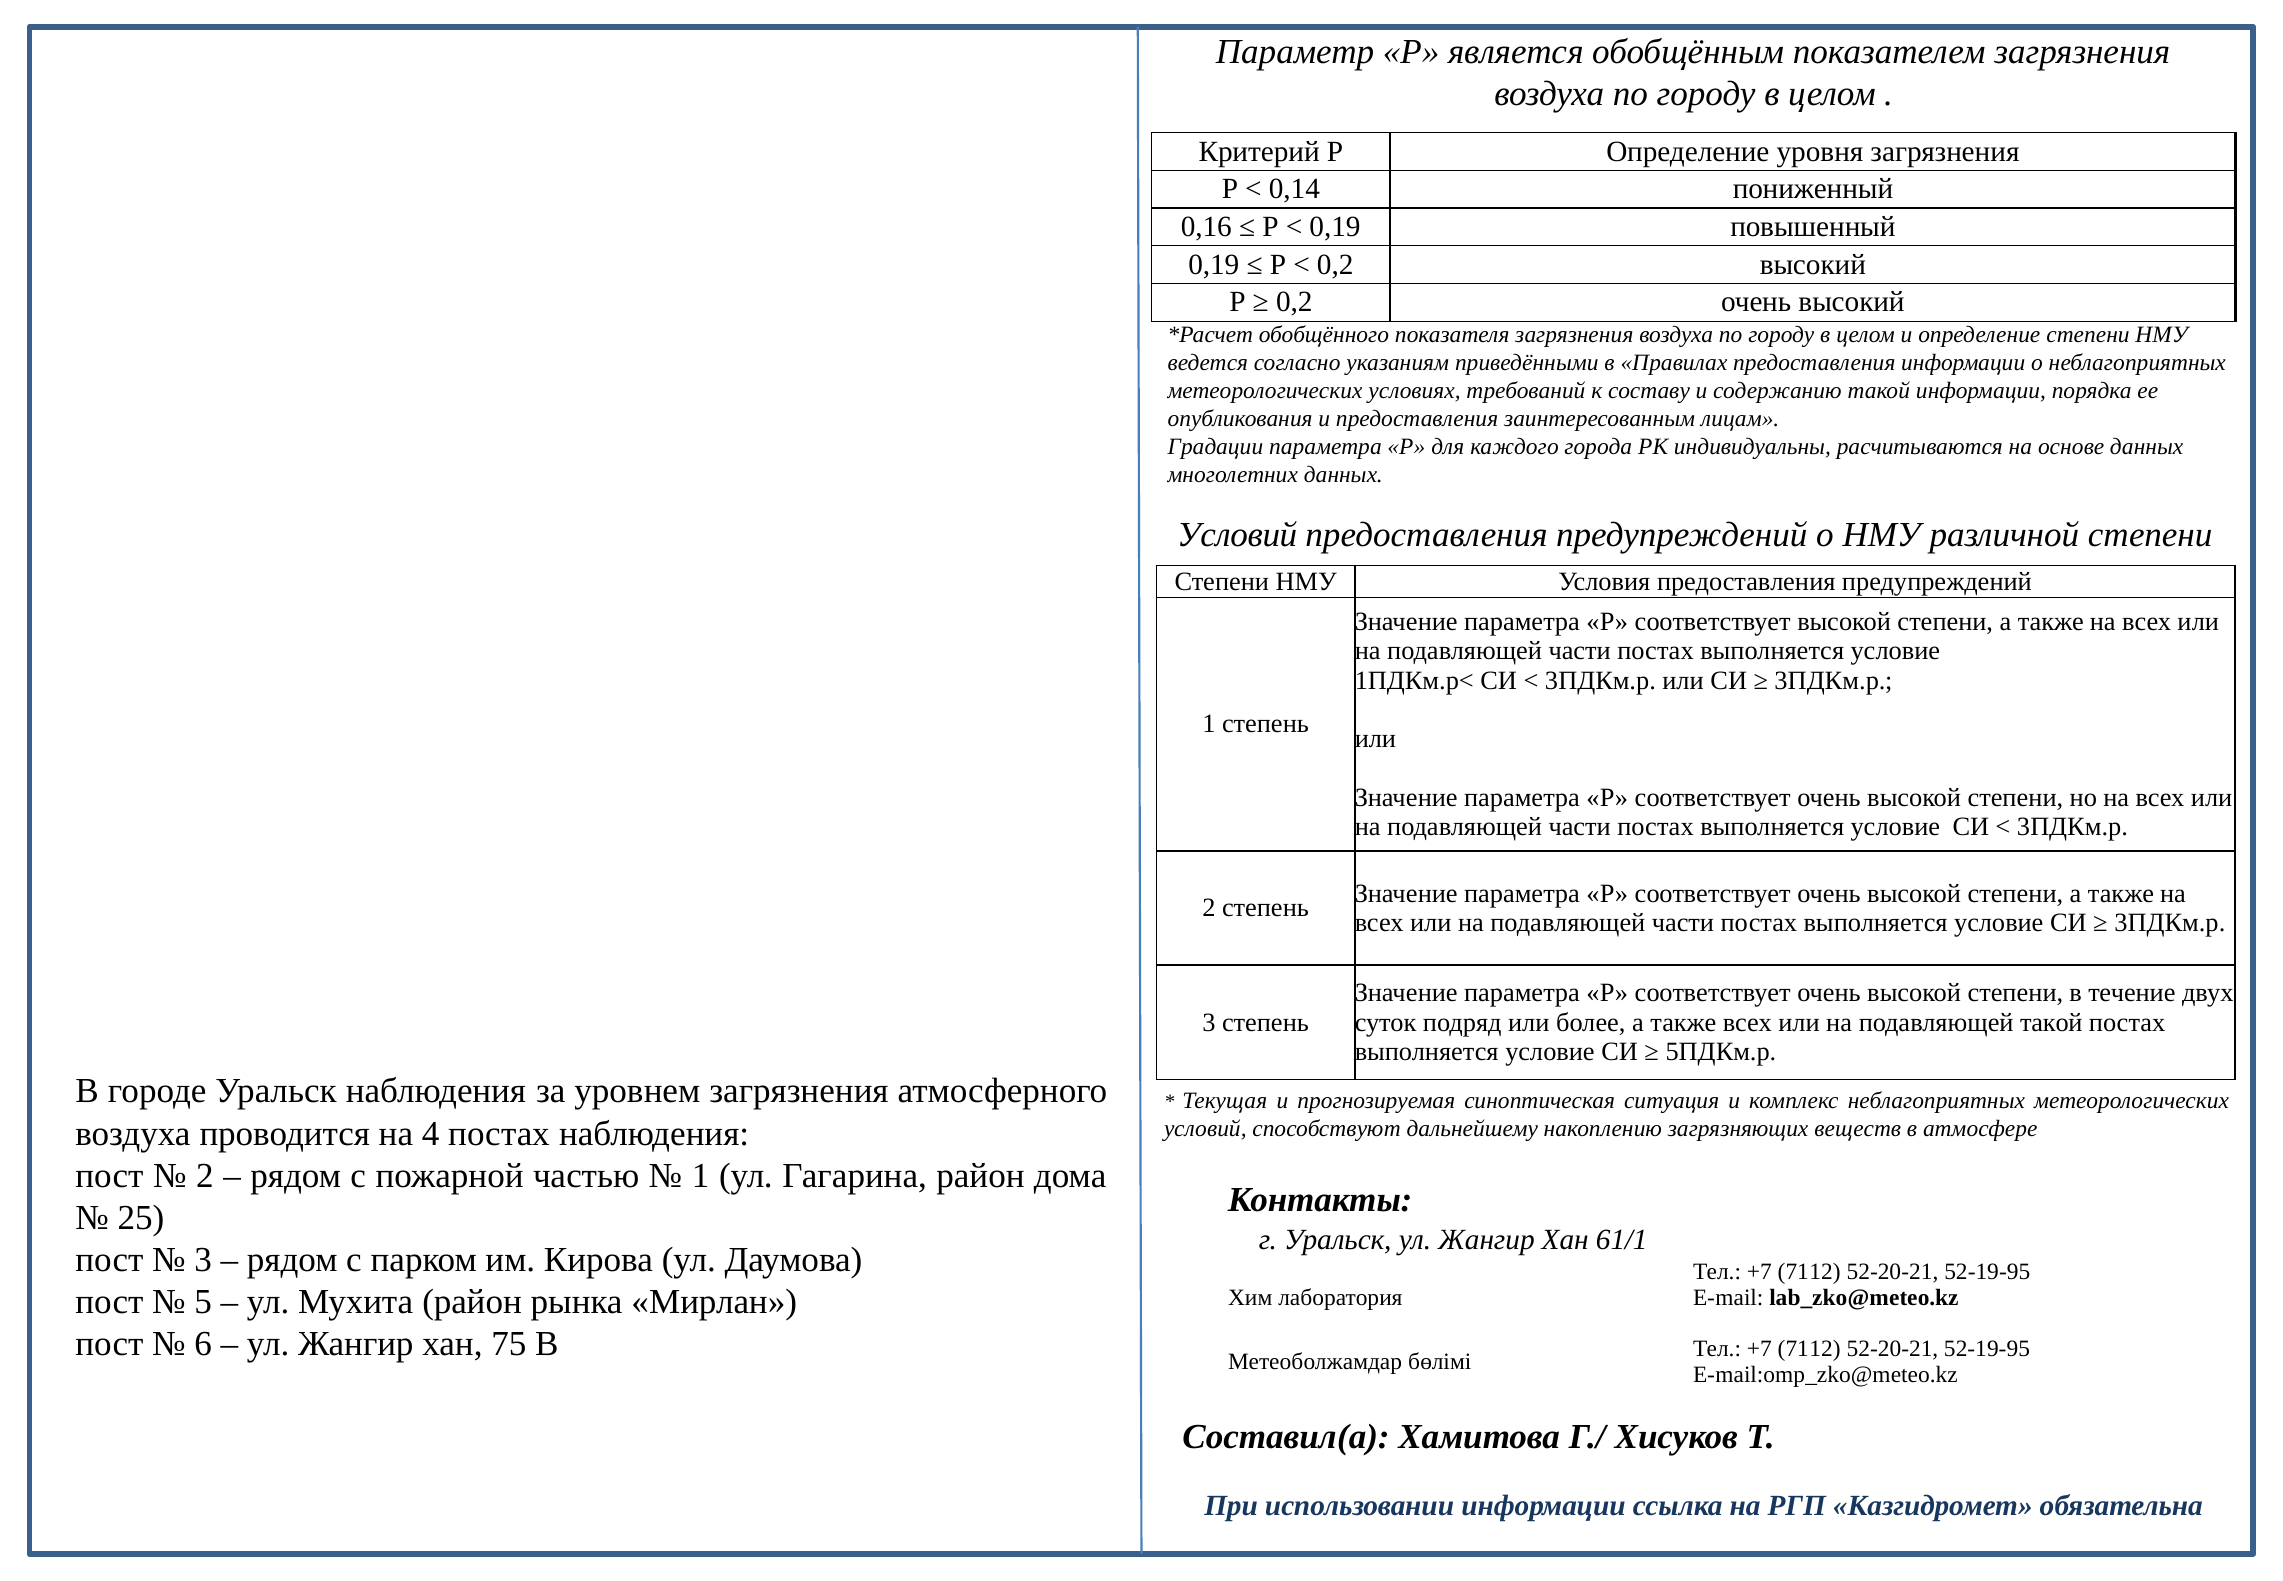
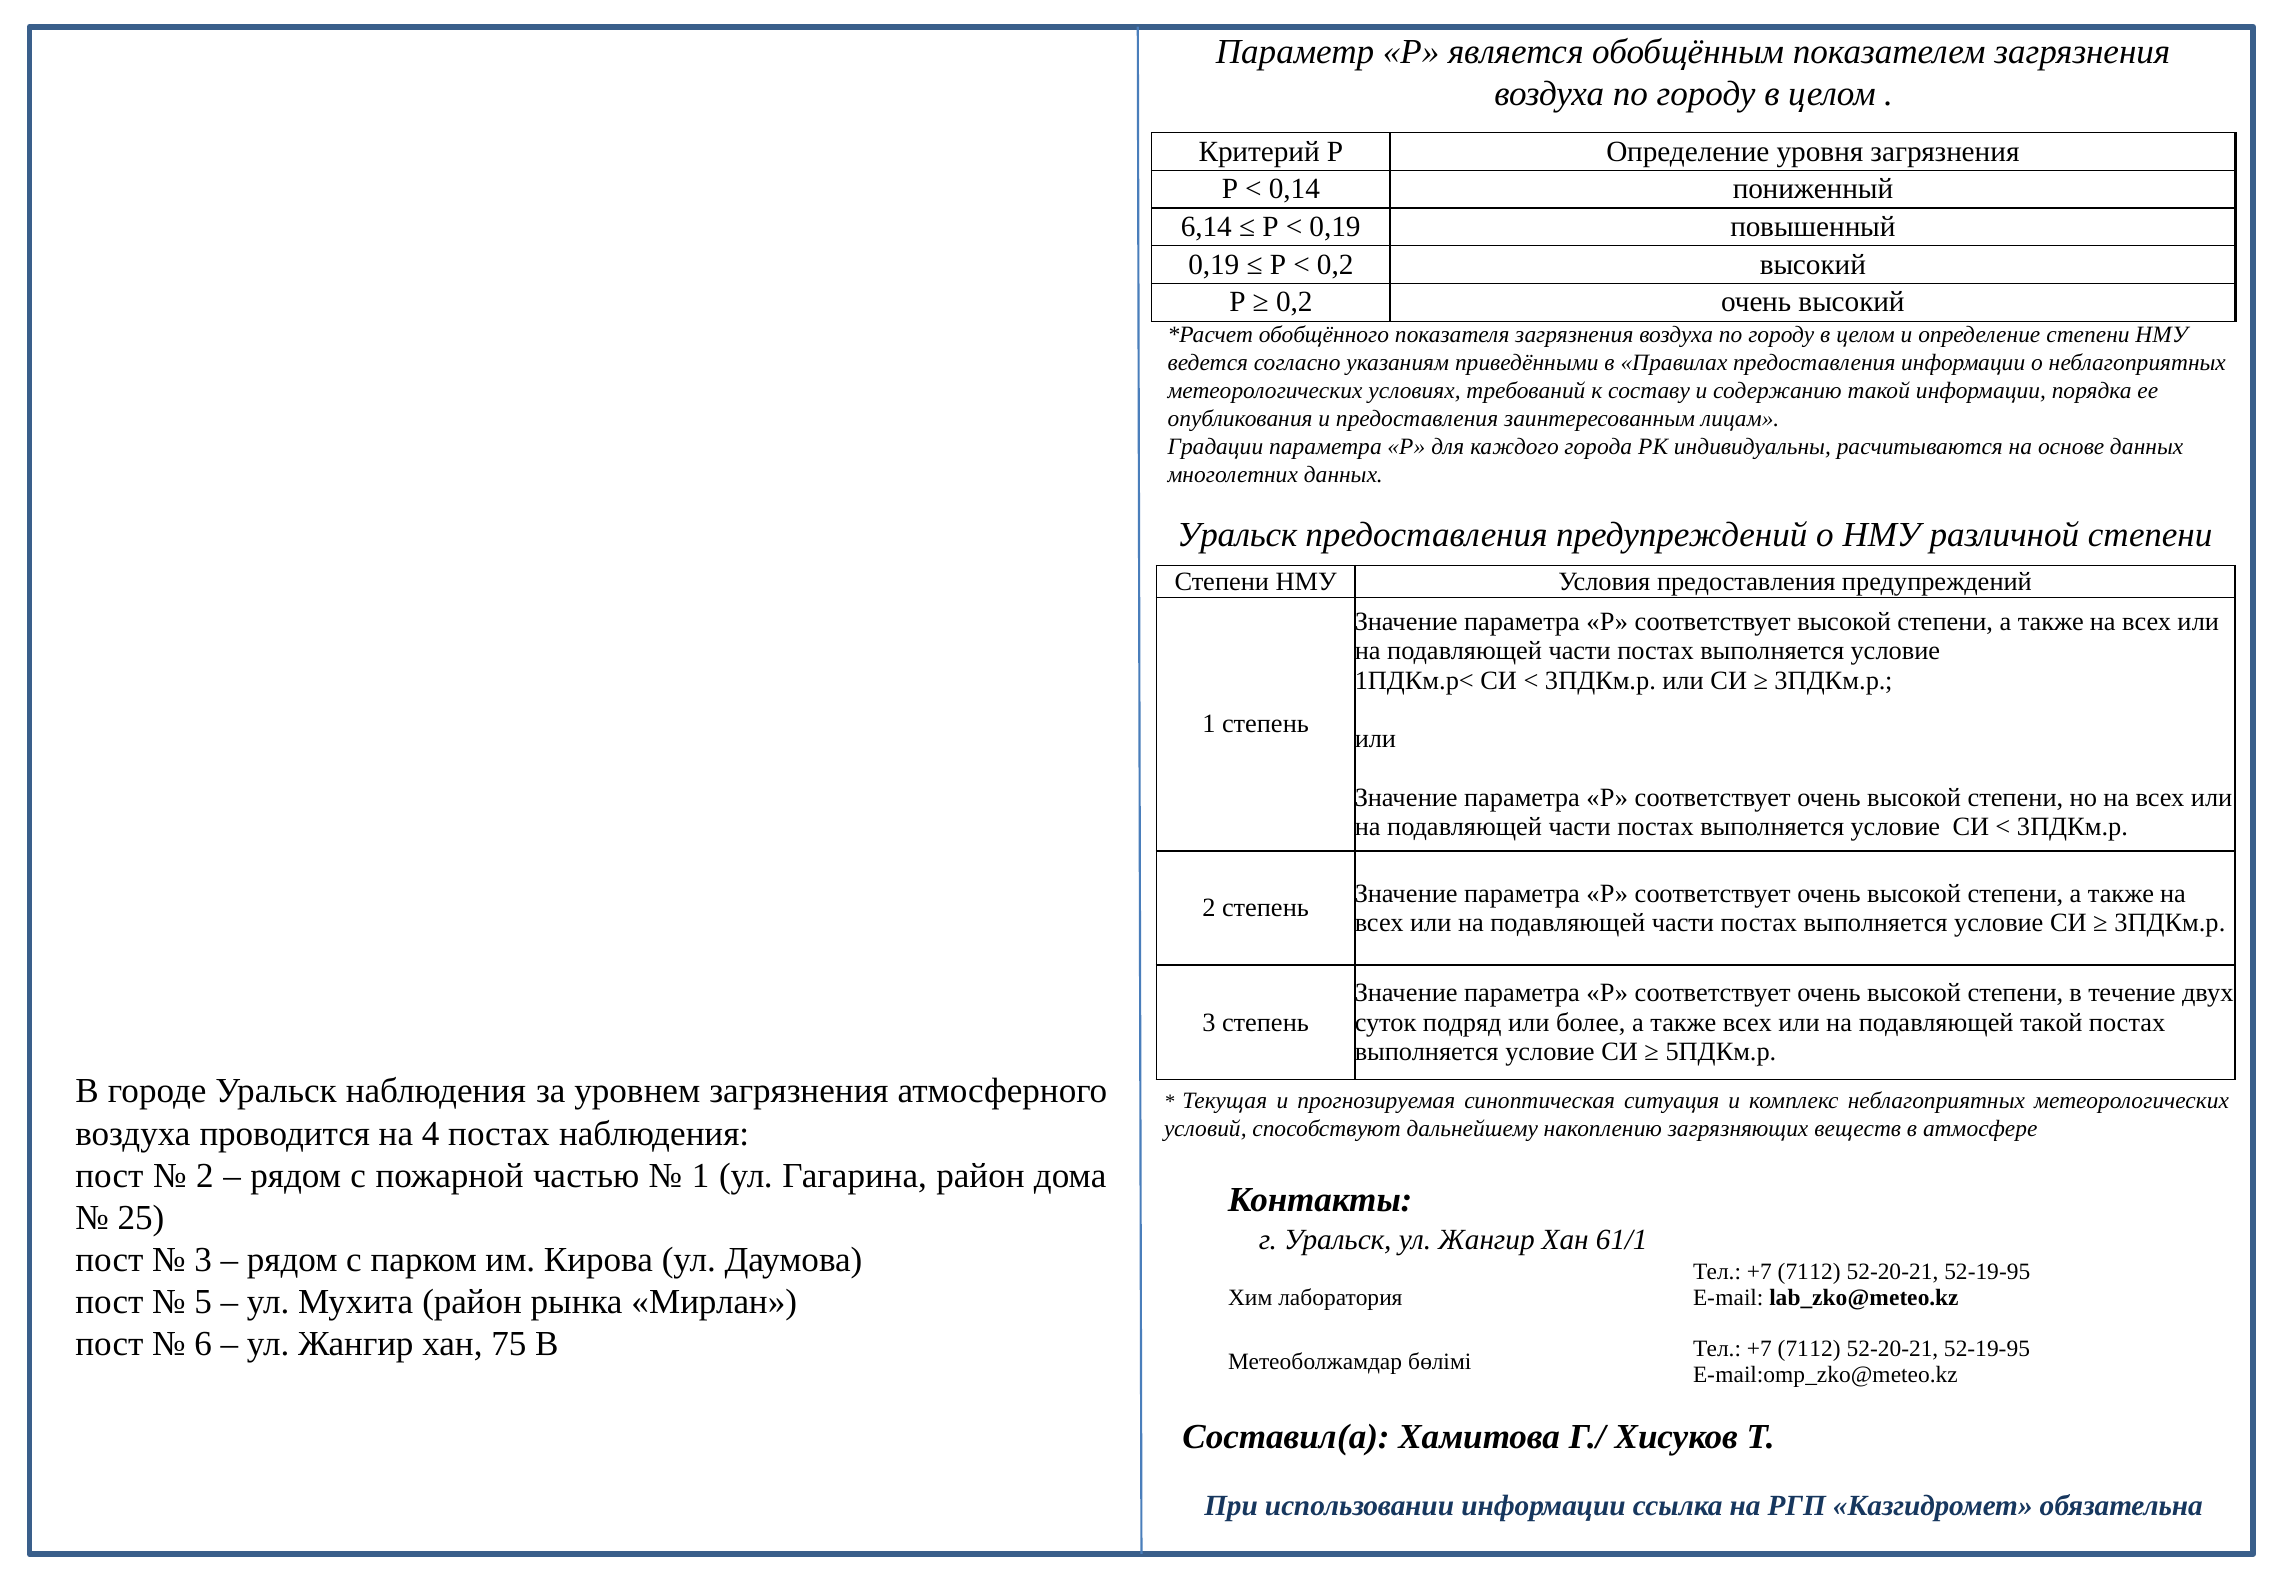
0,16: 0,16 -> 6,14 (1206, 227)
Условий: Условий -> Уральск (1237, 535)
